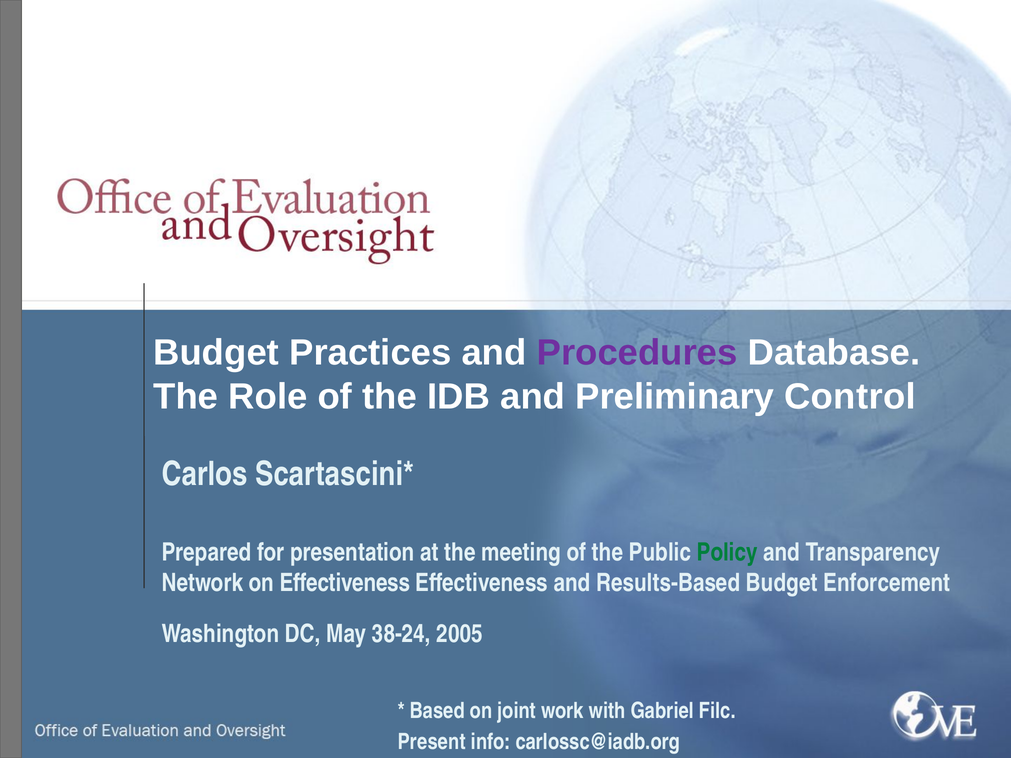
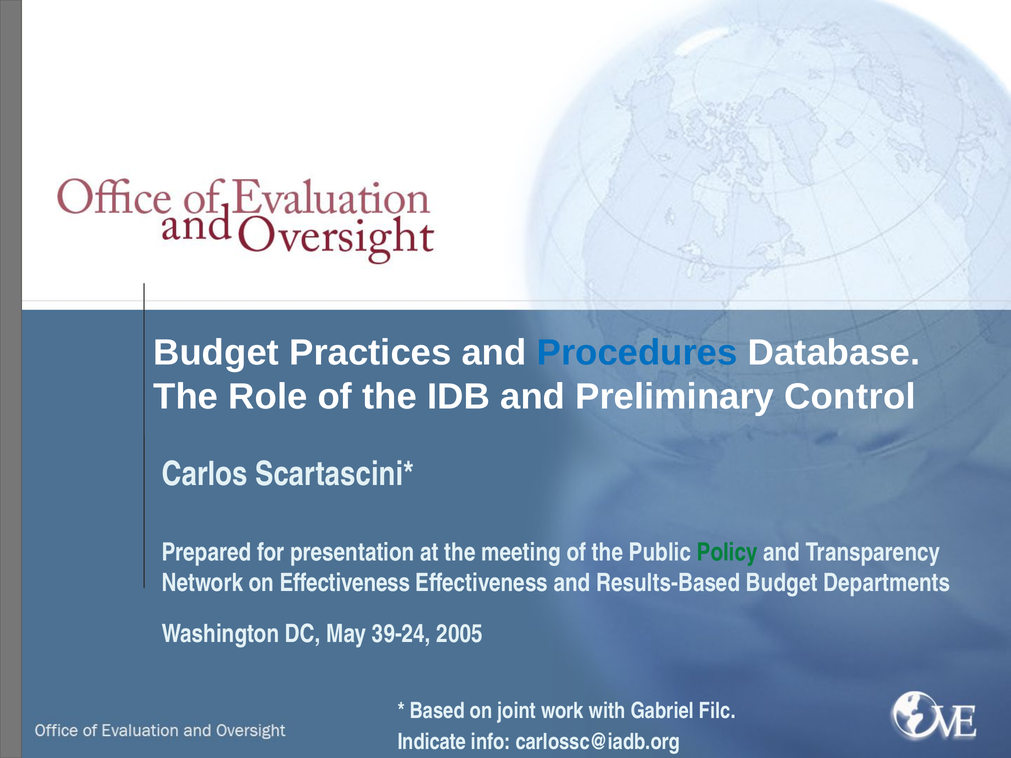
Procedures colour: purple -> blue (637, 353)
Enforcement: Enforcement -> Departments (887, 583)
38-24: 38-24 -> 39-24 (401, 634)
Present: Present -> Indicate (432, 742)
